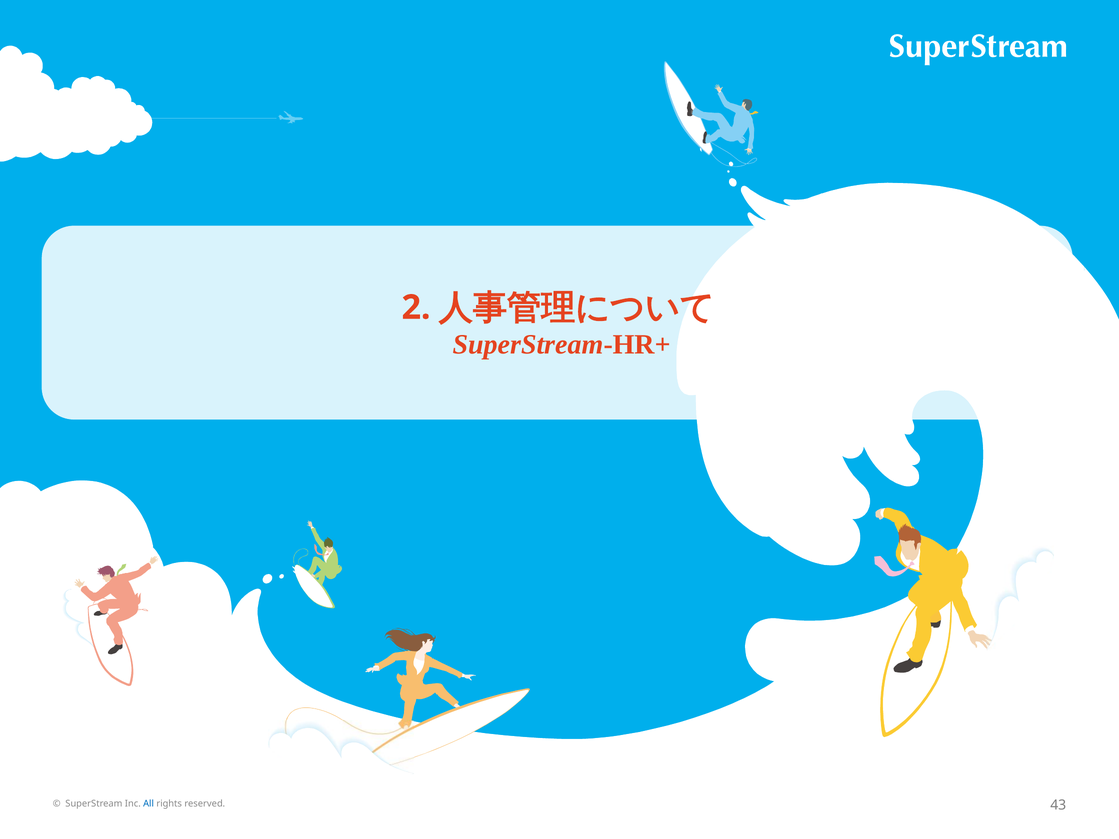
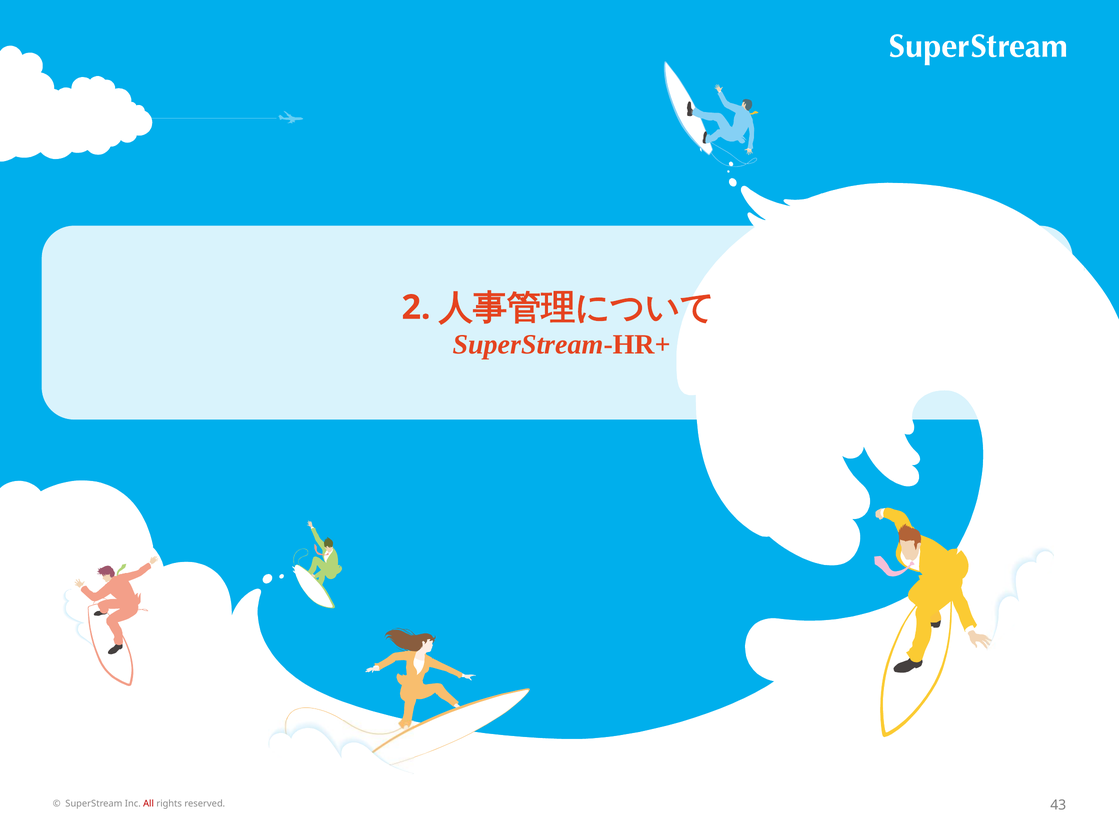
All colour: blue -> red (149, 804)
